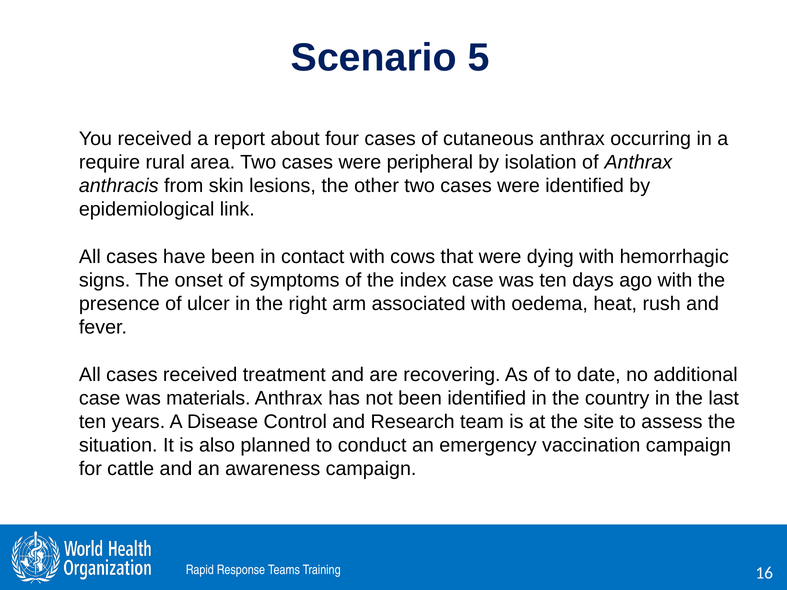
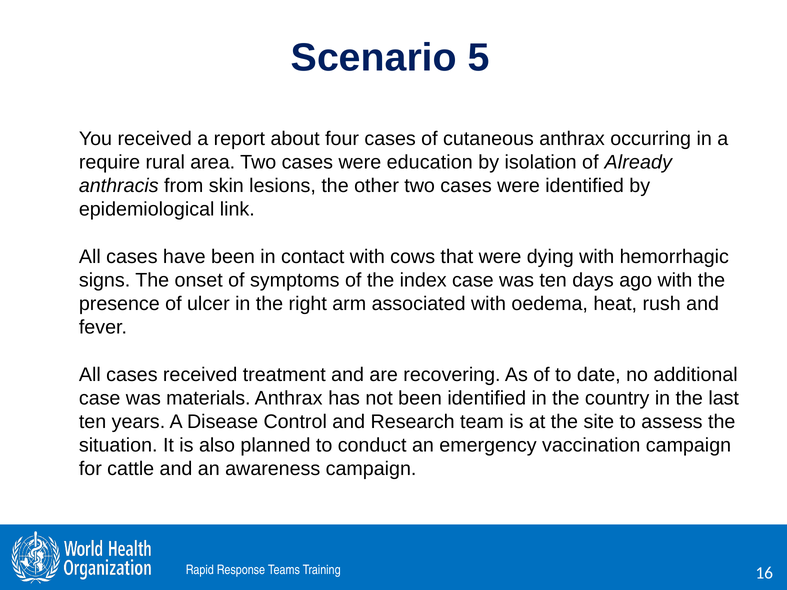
peripheral: peripheral -> education (430, 162)
of Anthrax: Anthrax -> Already (638, 162)
